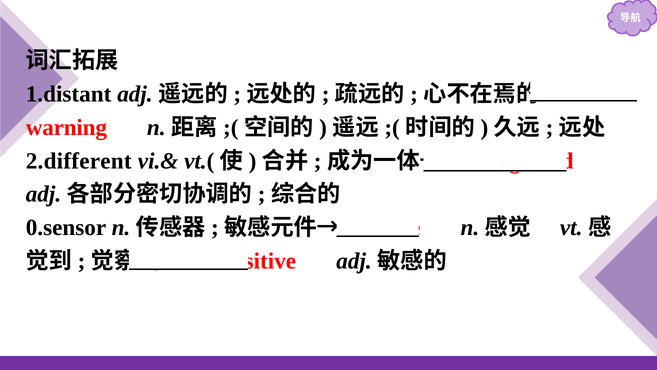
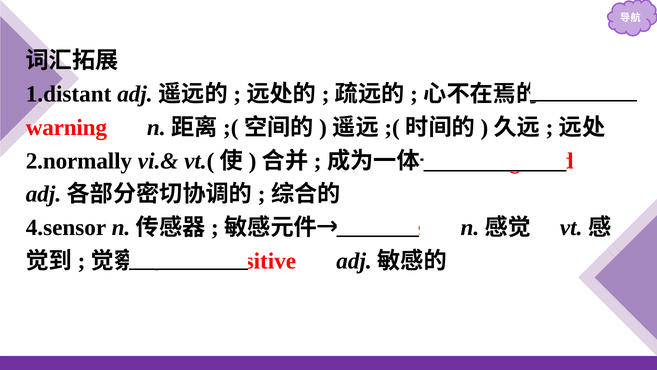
2.different: 2.different -> 2.normally (79, 161)
0.sensor: 0.sensor -> 4.sensor (66, 227)
